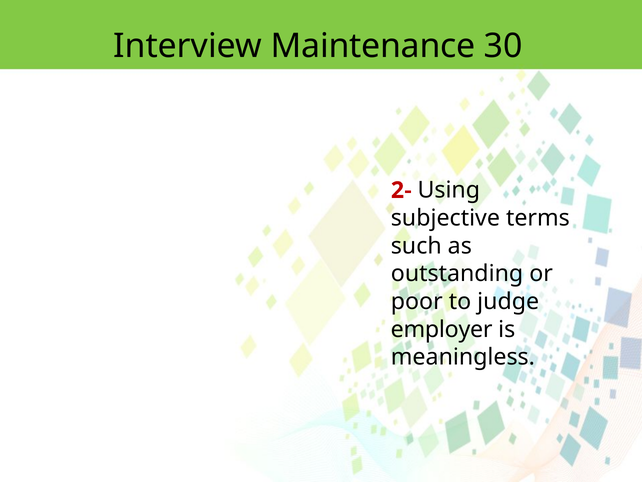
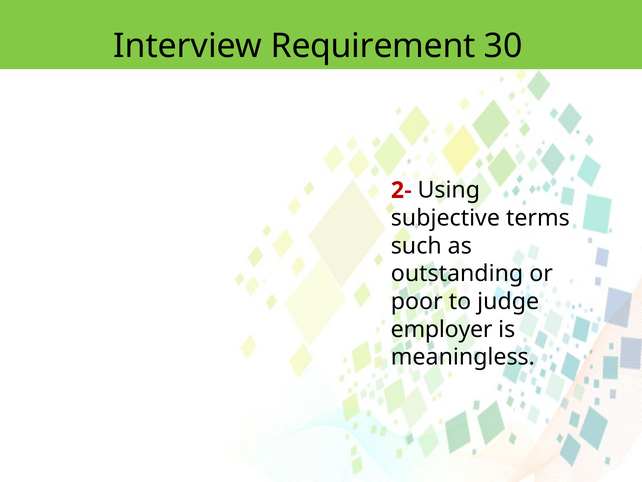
Maintenance: Maintenance -> Requirement (373, 46)
